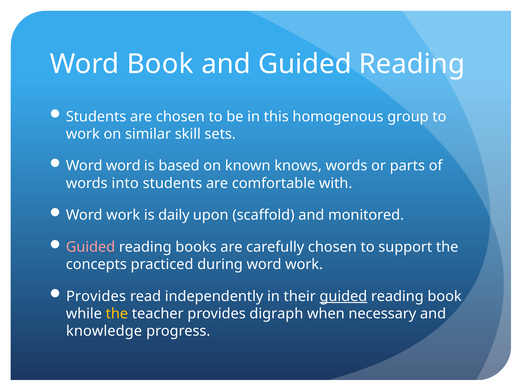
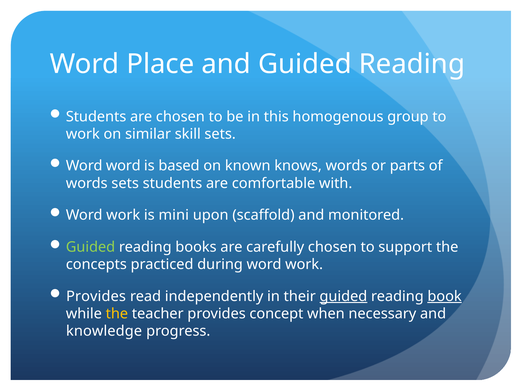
Word Book: Book -> Place (160, 64)
words into: into -> sets (125, 183)
daily: daily -> mini (174, 215)
Guided colour: pink -> light green (90, 247)
book underline: none -> present (445, 297)
digraph: digraph -> concept (276, 314)
